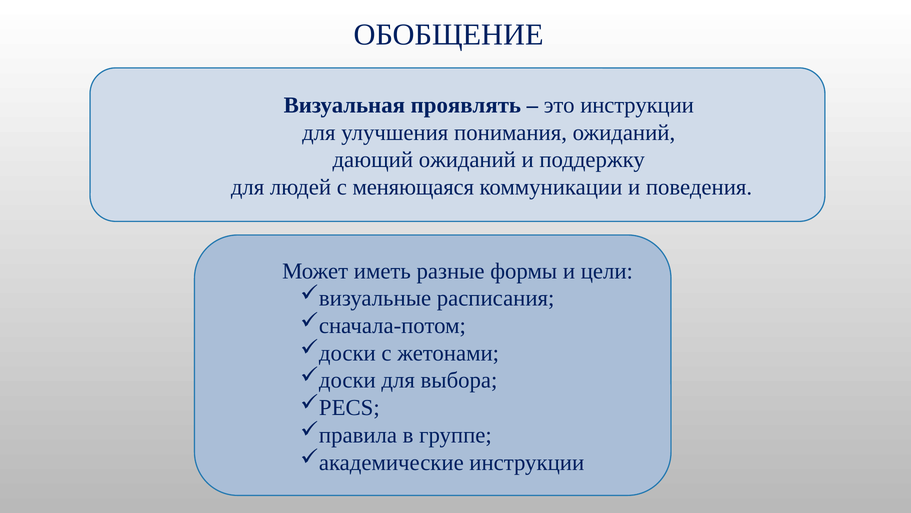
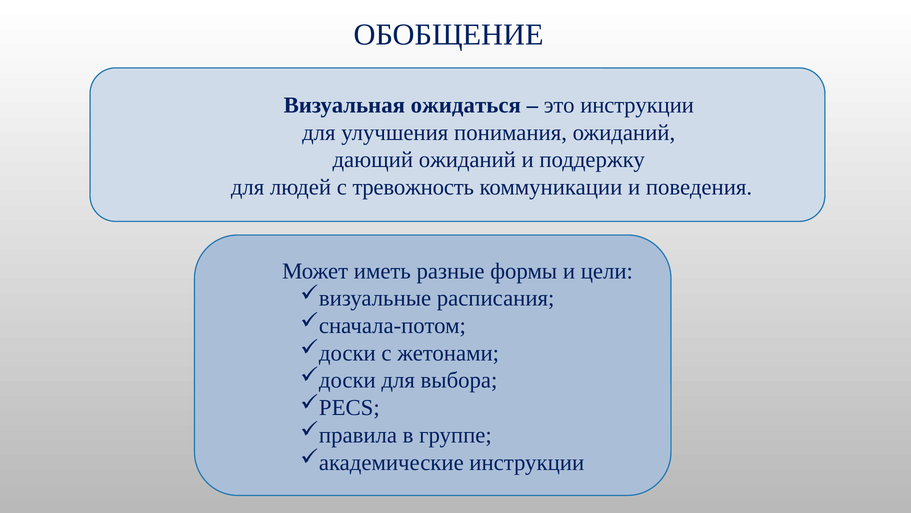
проявлять: проявлять -> ожидаться (466, 105)
меняющаяся: меняющаяся -> тревожность (413, 187)
